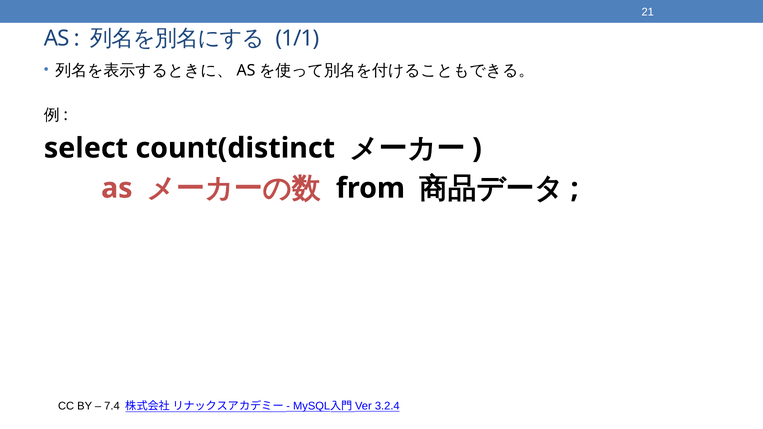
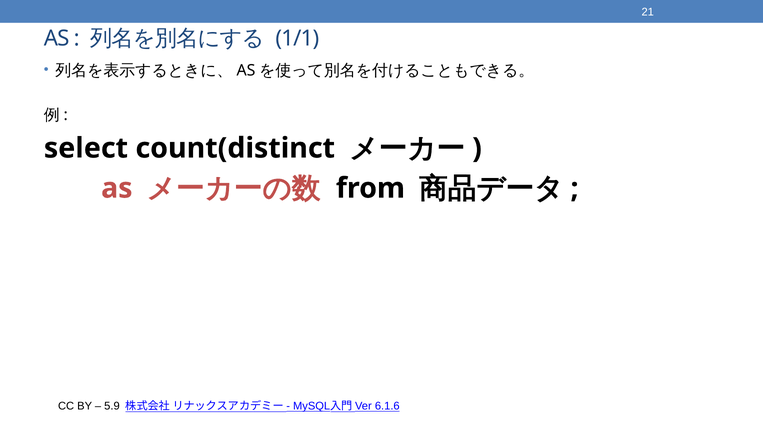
7.4: 7.4 -> 5.9 (112, 406)
3.2.4: 3.2.4 -> 6.1.6 (387, 406)
